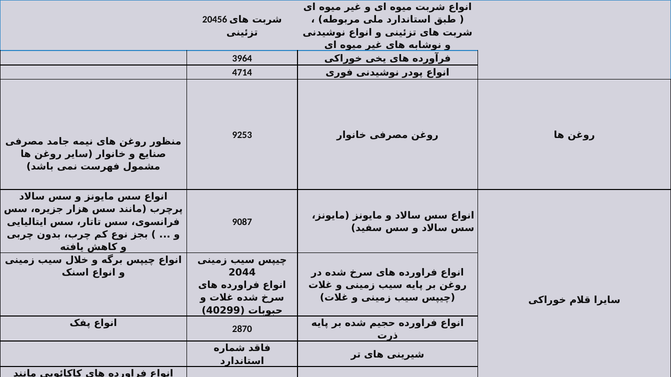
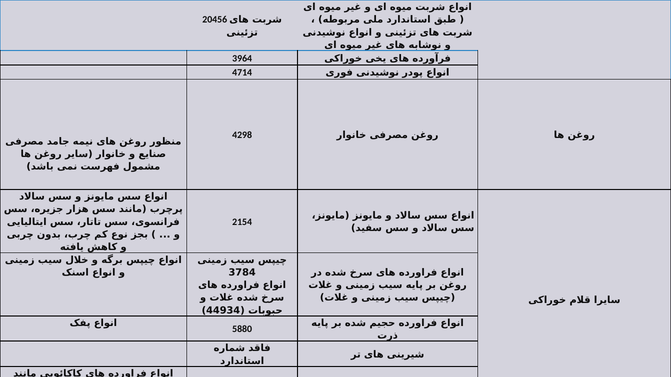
9253: 9253 -> 4298 (242, 135)
9087: 9087 -> 2154 (242, 222)
2044: 2044 -> 3784 (242, 273)
40299: 40299 -> 44934 (223, 311)
2870: 2870 -> 5880 (242, 330)
